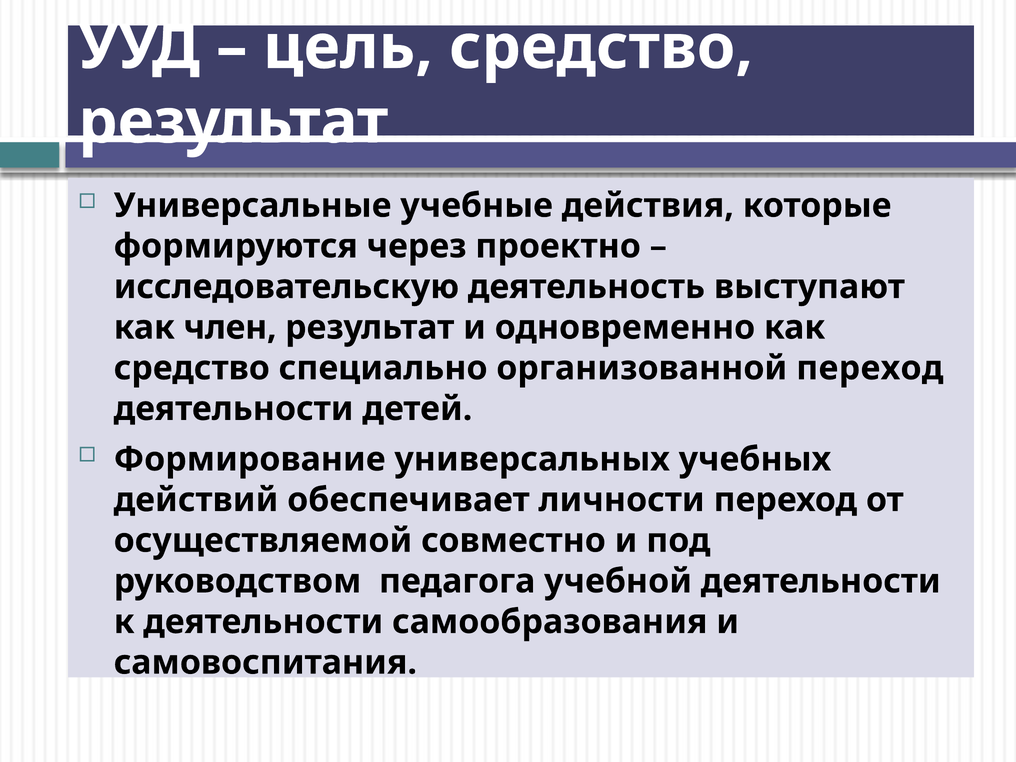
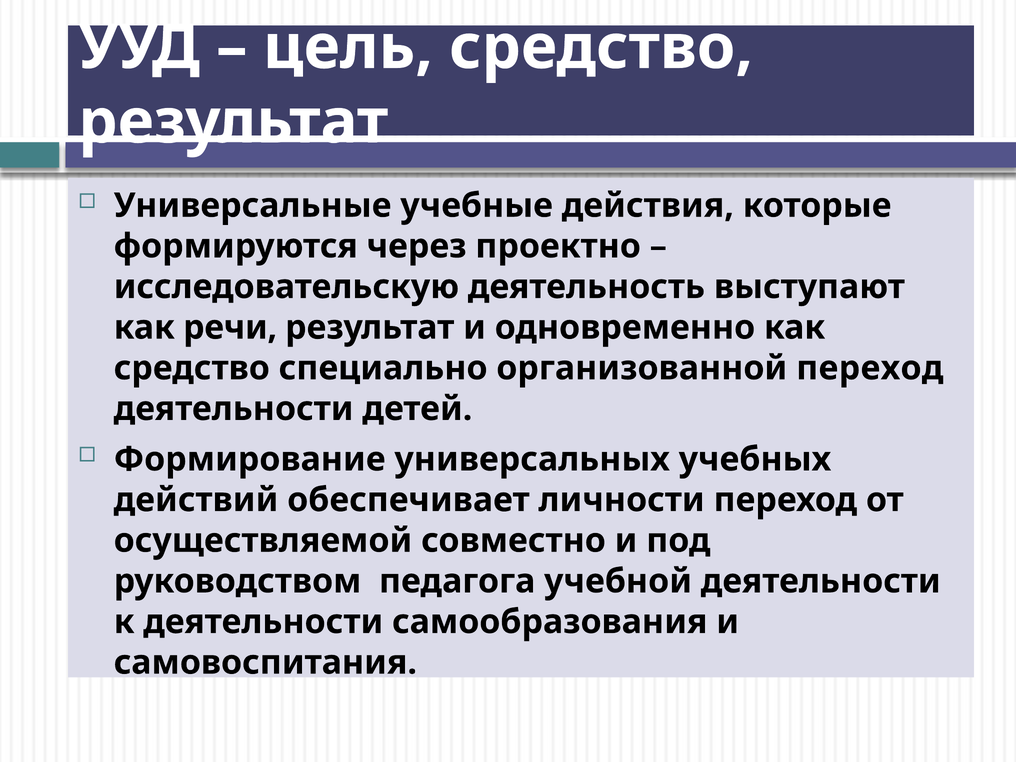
член: член -> речи (230, 327)
